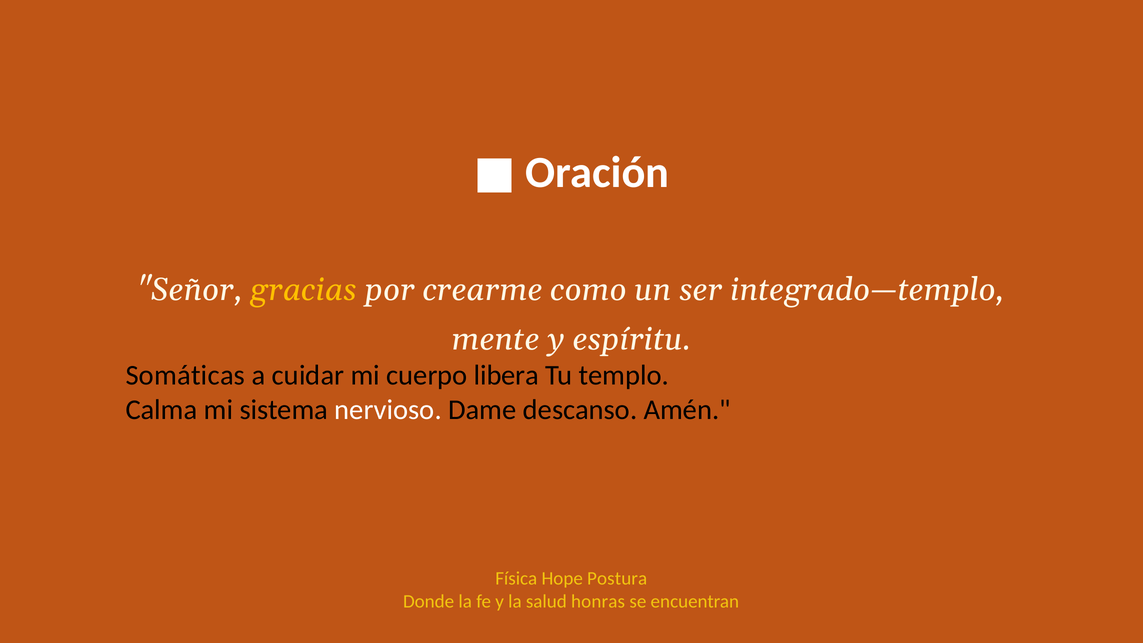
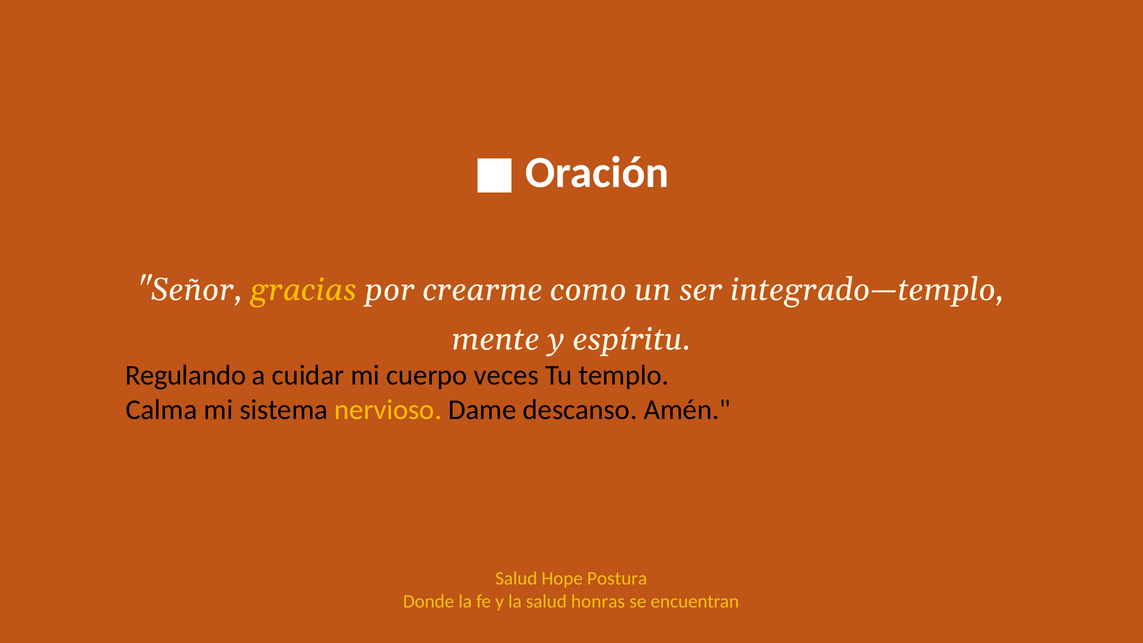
Somáticas: Somáticas -> Regulando (186, 375)
libera: libera -> veces (506, 375)
nervioso colour: white -> yellow (388, 410)
Física: Física -> Salud (516, 578)
